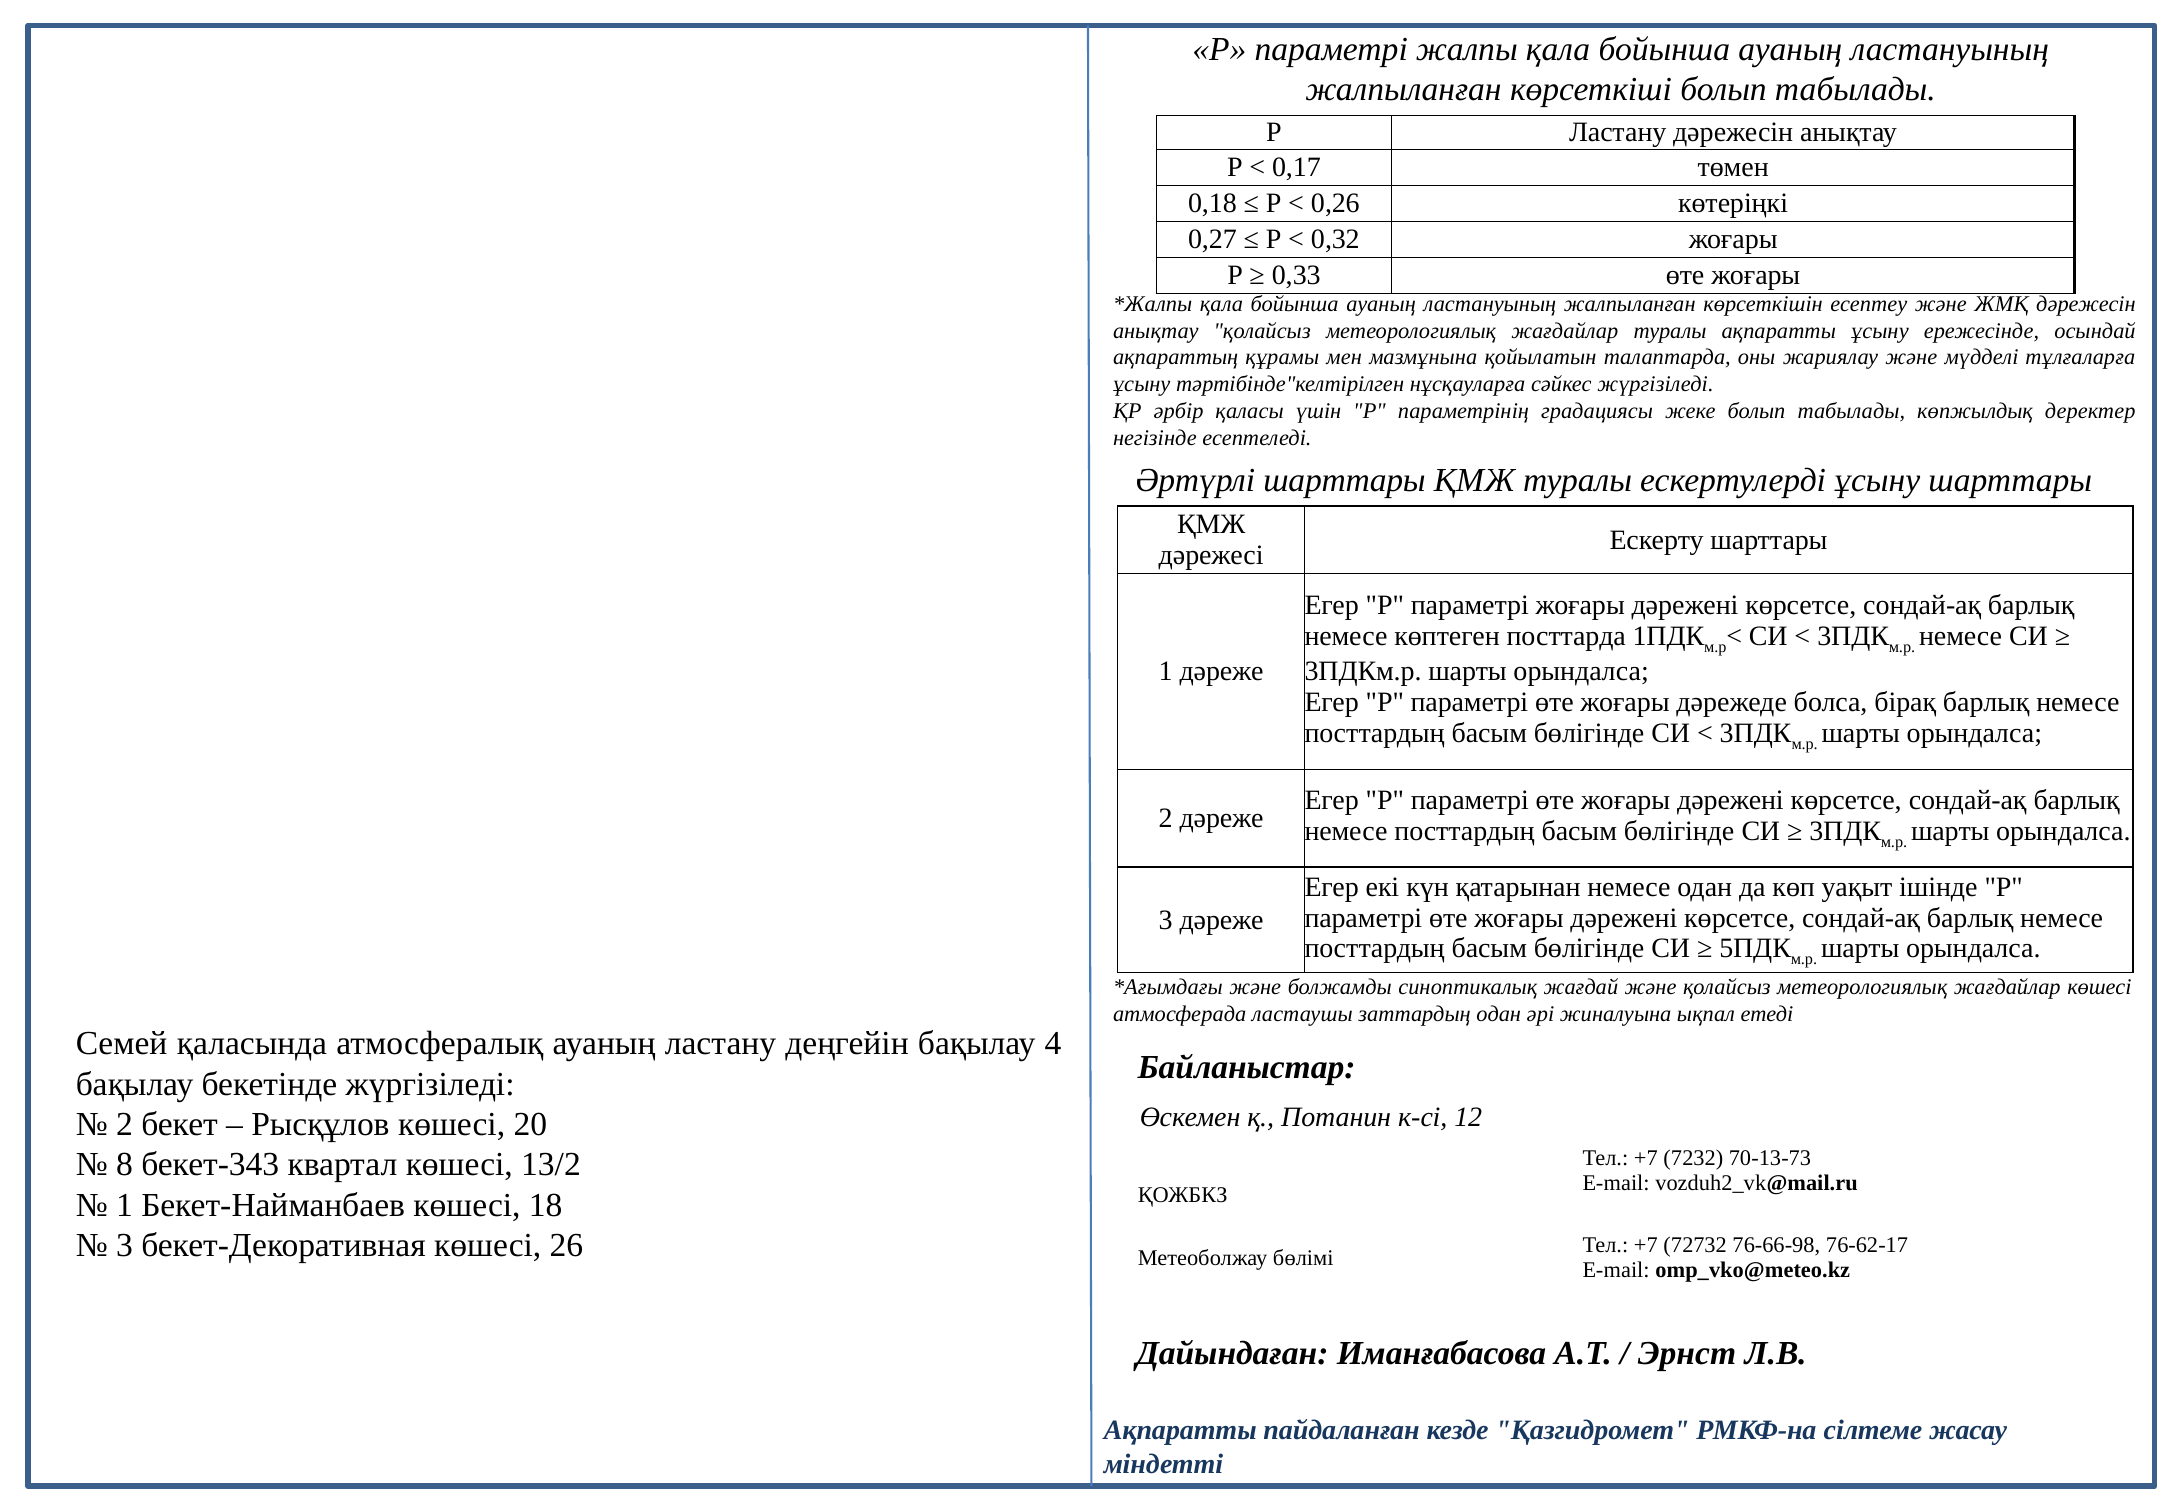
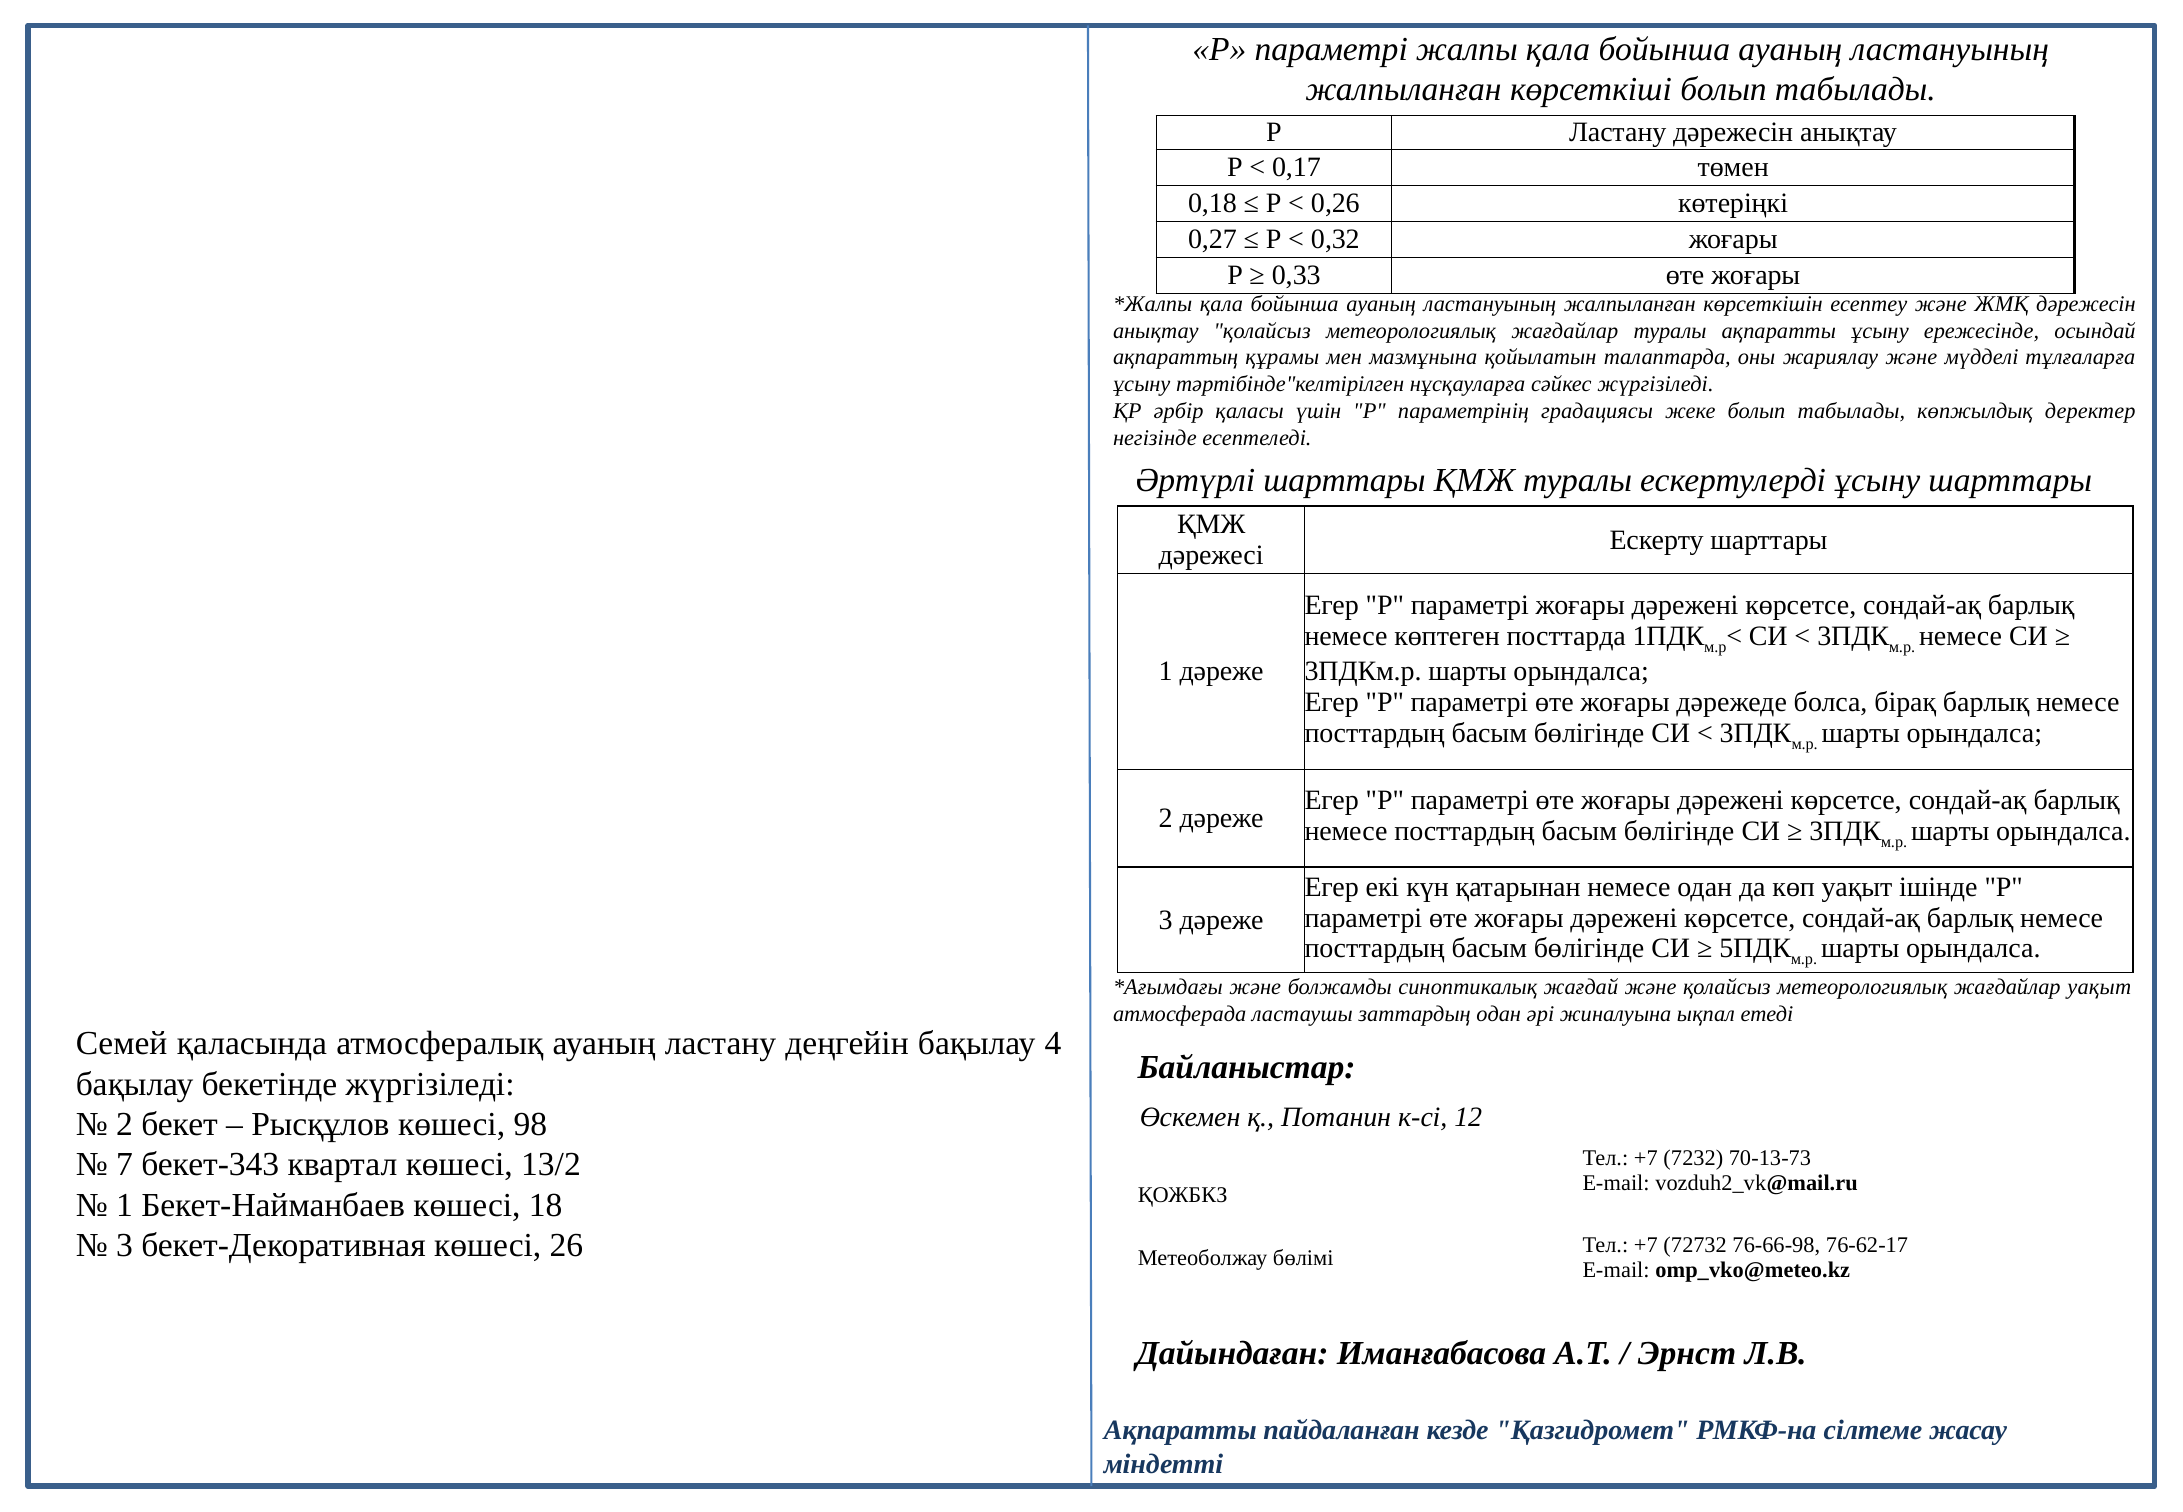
жағдайлар көшесі: көшесі -> уақыт (2099, 987)
20: 20 -> 98 (530, 1124)
8: 8 -> 7 (125, 1164)
